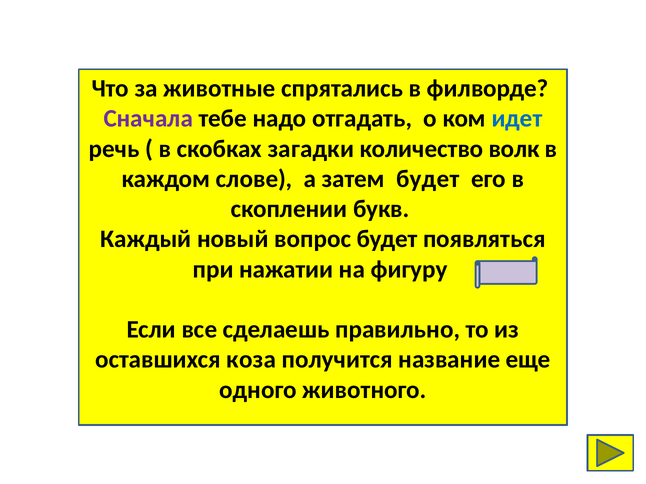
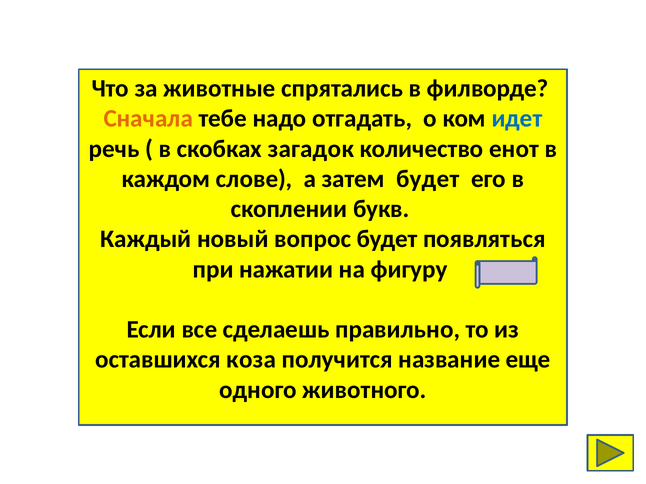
Сначала colour: purple -> orange (148, 119)
загадки: загадки -> загадок (311, 149)
волк: волк -> енот (514, 149)
